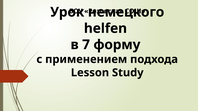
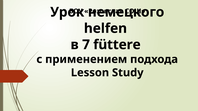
форму: форму -> füttere (117, 45)
